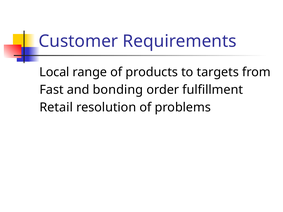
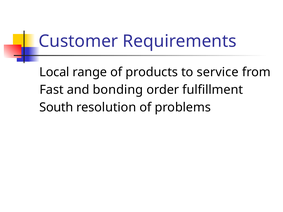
targets: targets -> service (218, 72)
Retail: Retail -> South (56, 108)
